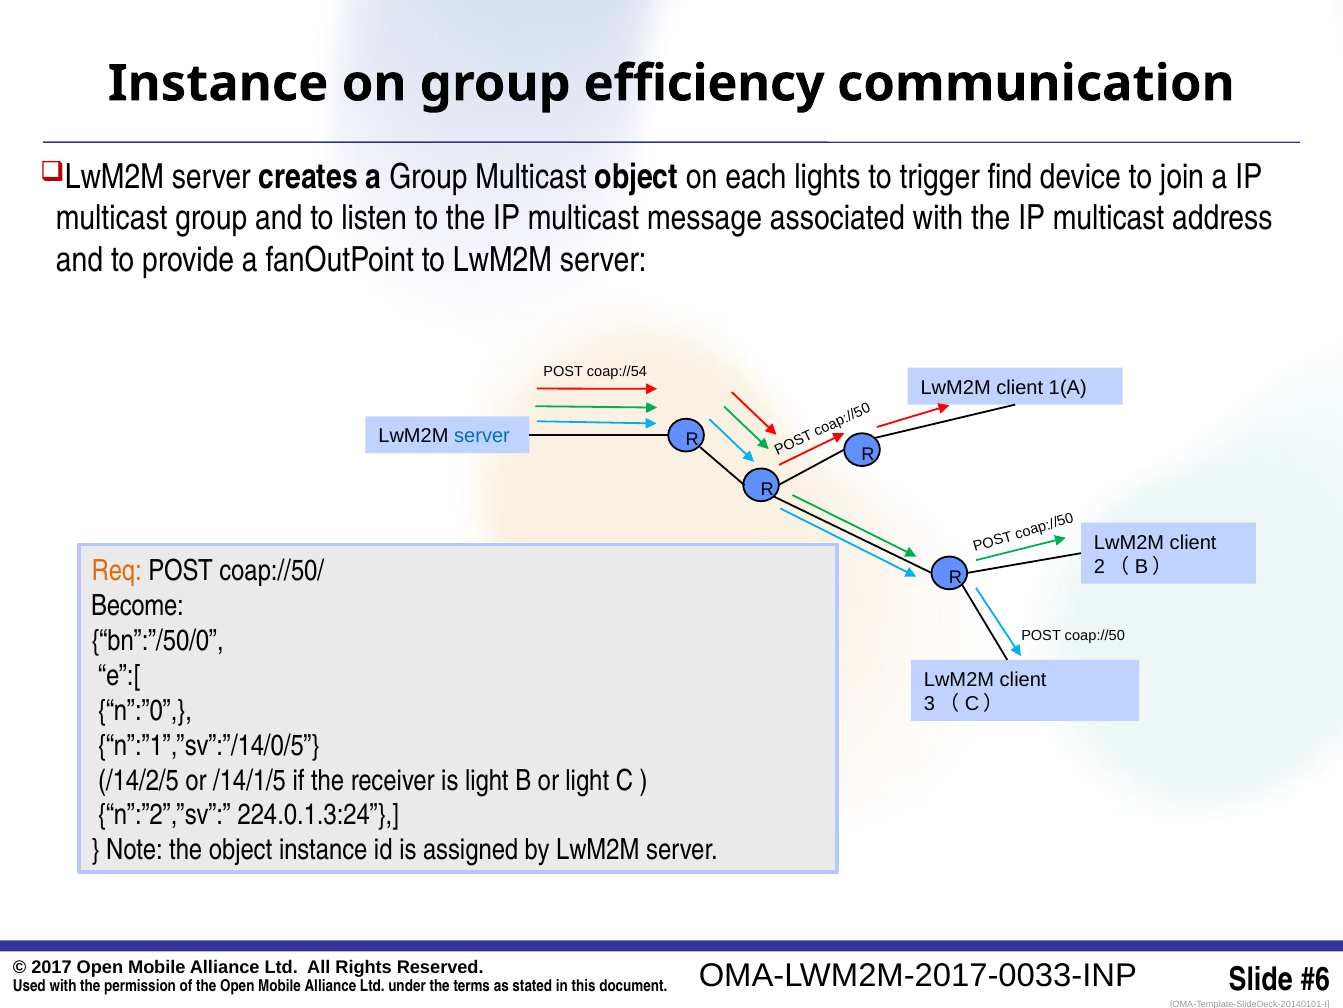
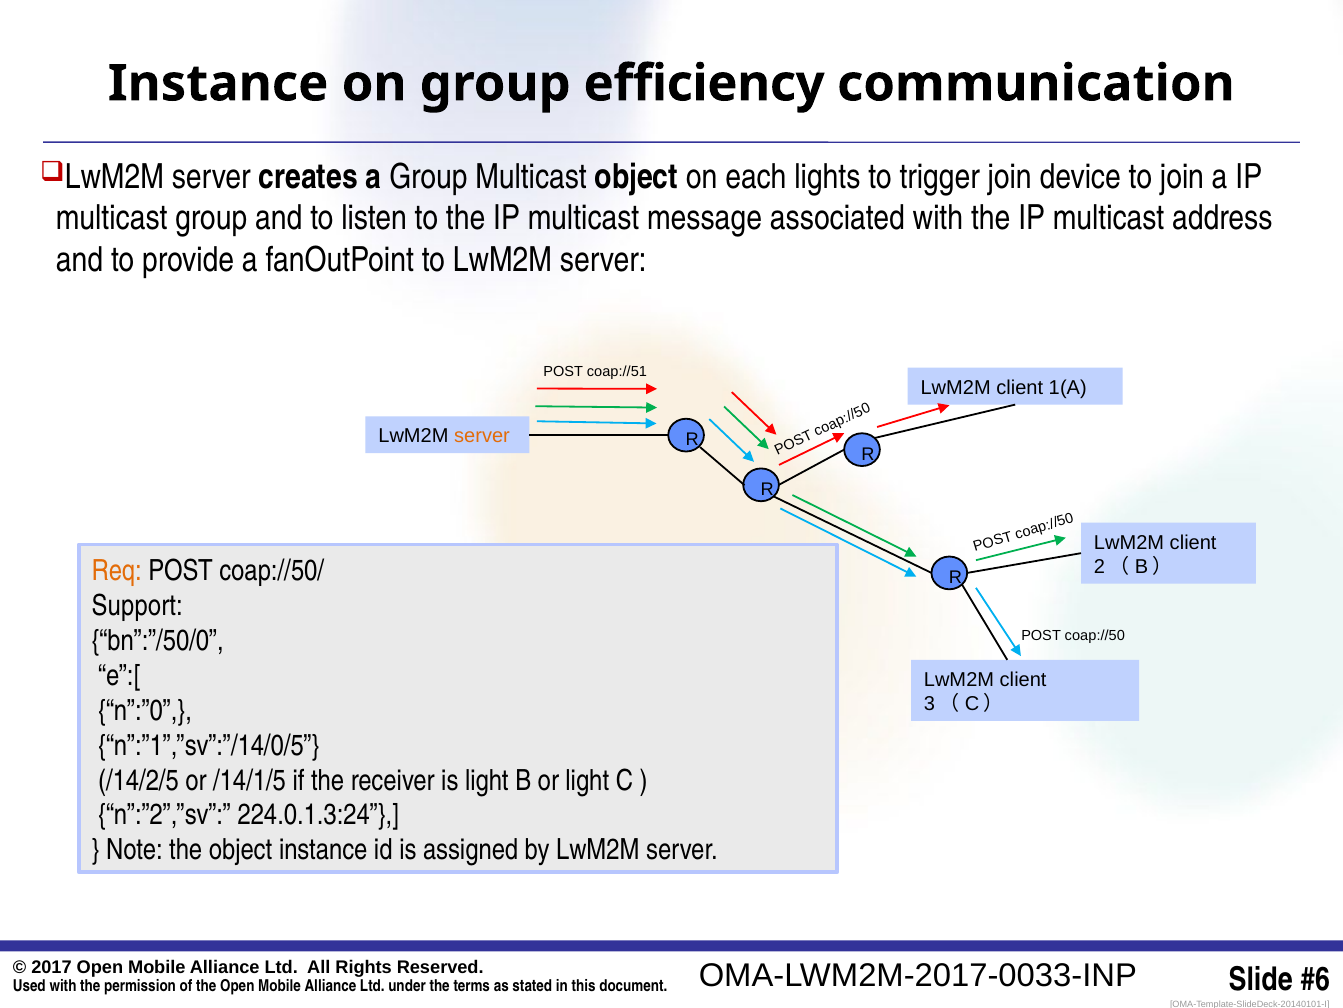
trigger find: find -> join (1010, 177)
coap://54: coap://54 -> coap://51 (617, 372)
server colour: blue -> orange (482, 436)
Become: Become -> Support (137, 605)
